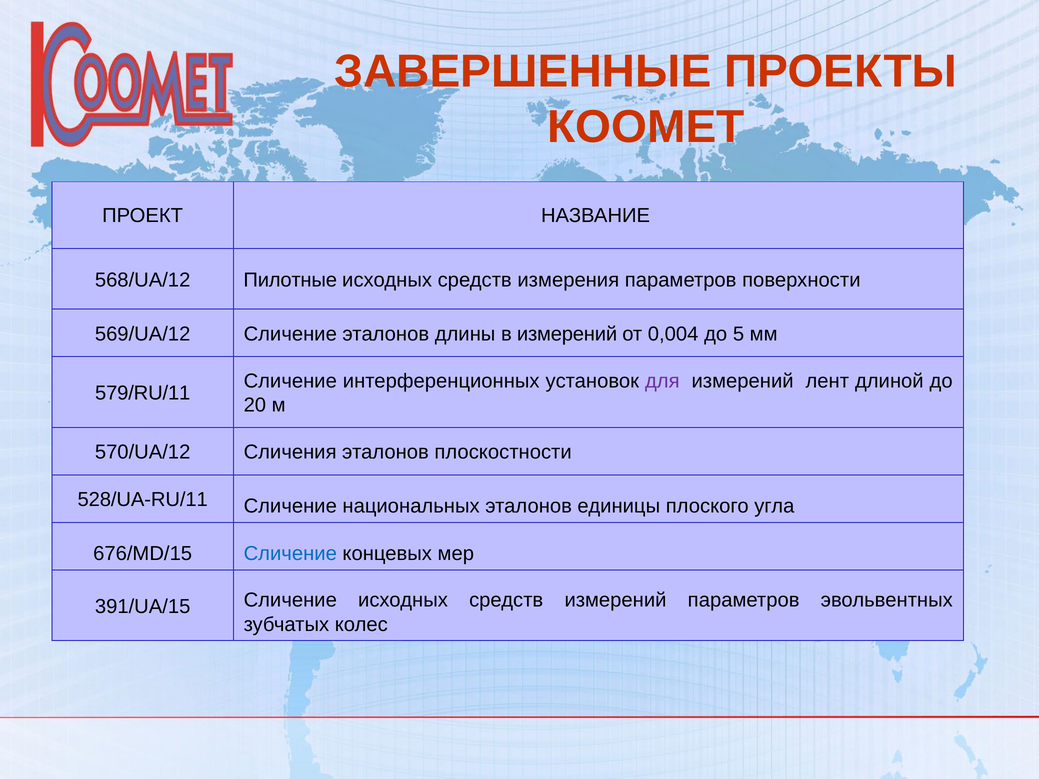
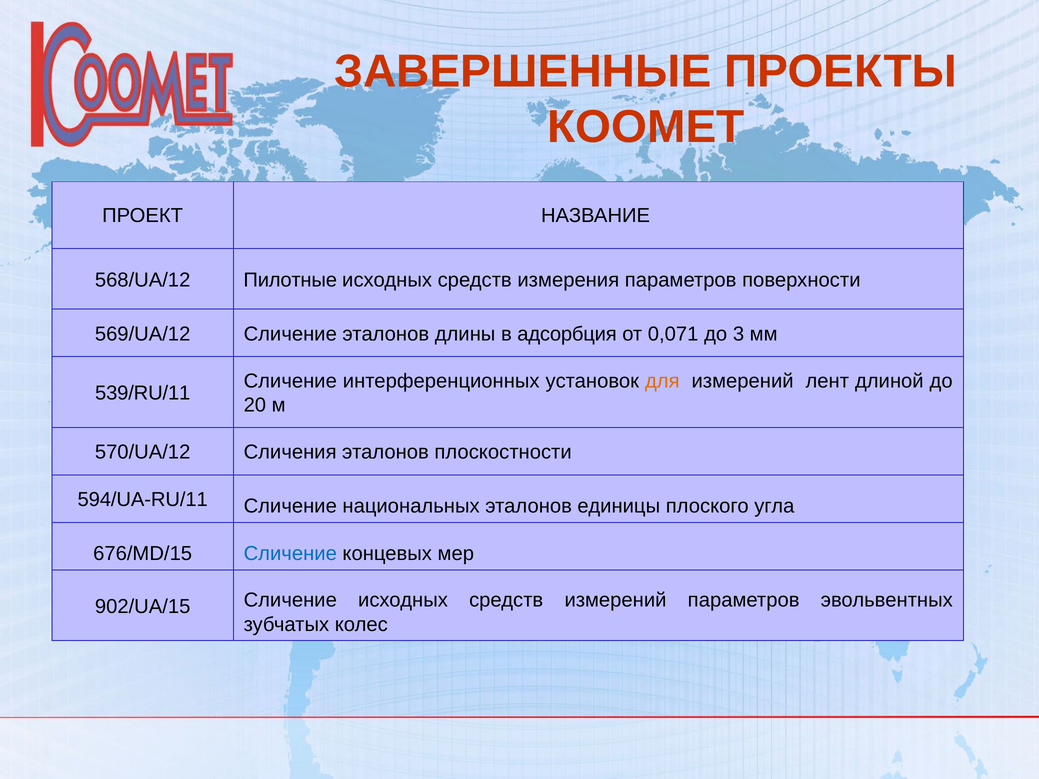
в измерений: измерений -> адсорбция (567, 334)
0,004: 0,004 -> 0,071 (673, 334)
5: 5 -> 3 (739, 334)
для colour: purple -> orange (662, 381)
579/RU/11: 579/RU/11 -> 539/RU/11 (143, 393)
528/UA-RU/11: 528/UA-RU/11 -> 594/UA-RU/11 (143, 500)
391/UA/15: 391/UA/15 -> 902/UA/15 (143, 607)
